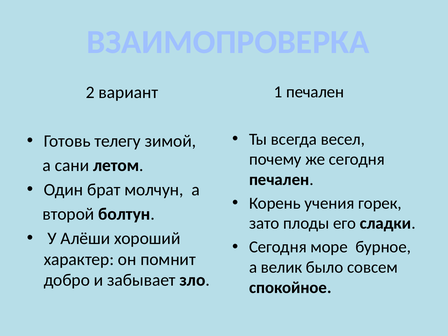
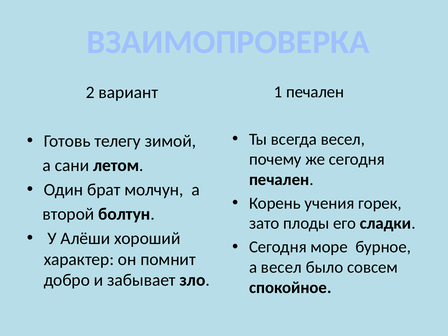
а велик: велик -> весел (281, 267)
